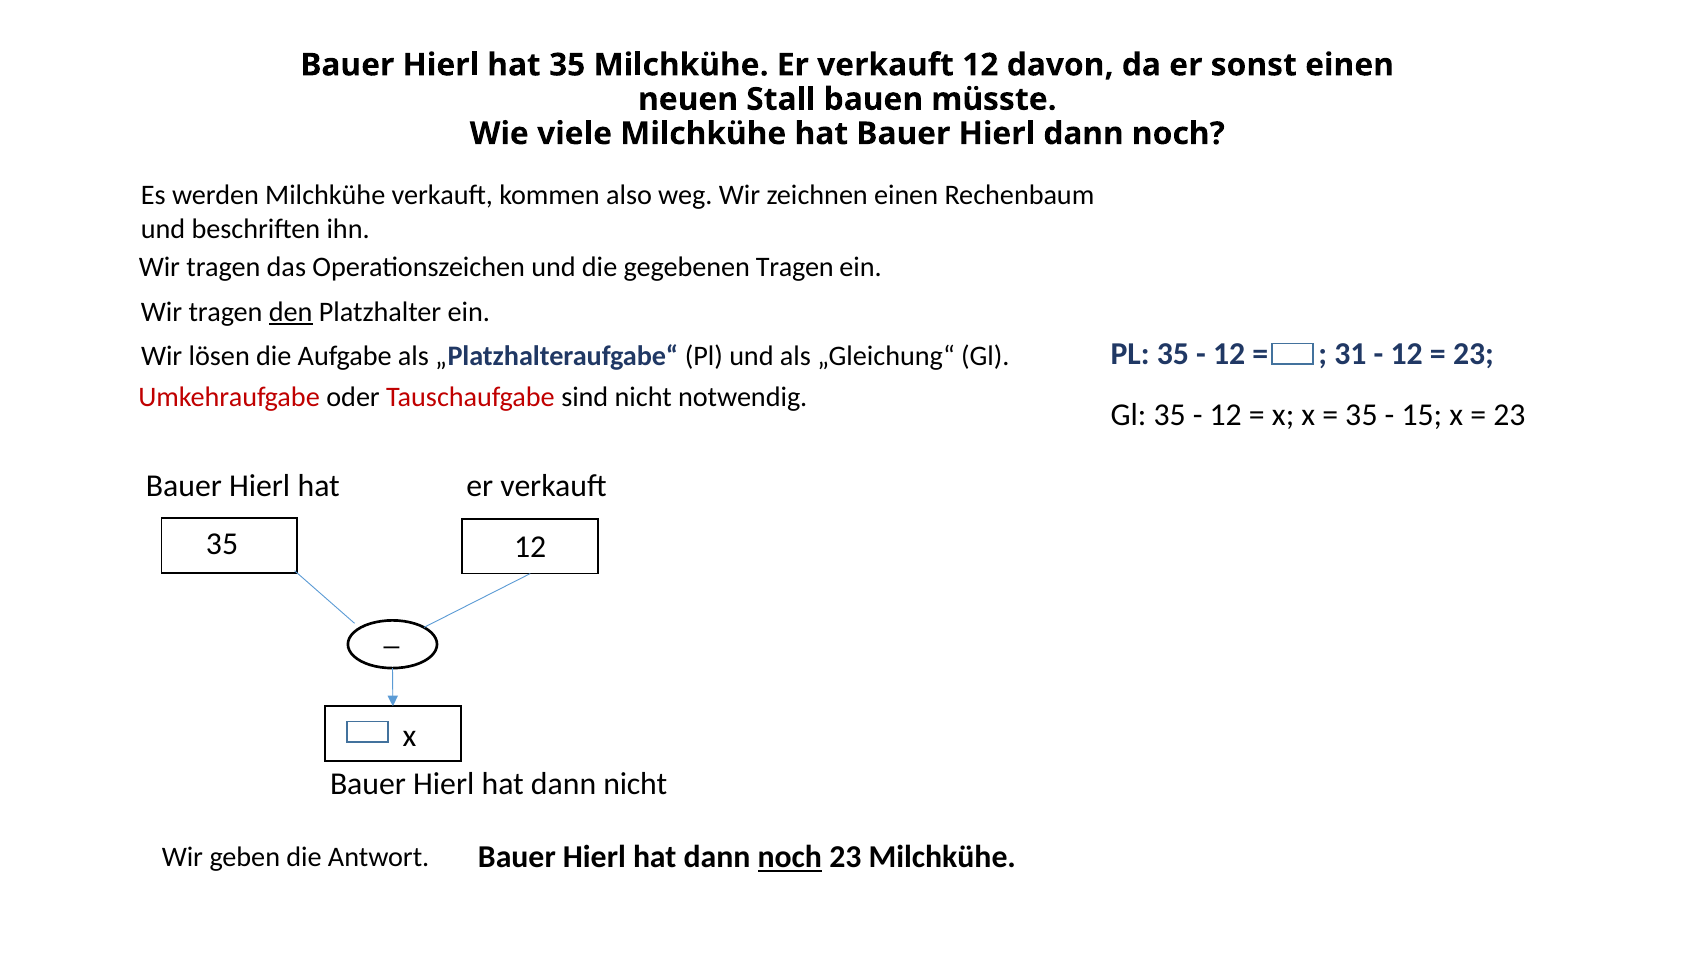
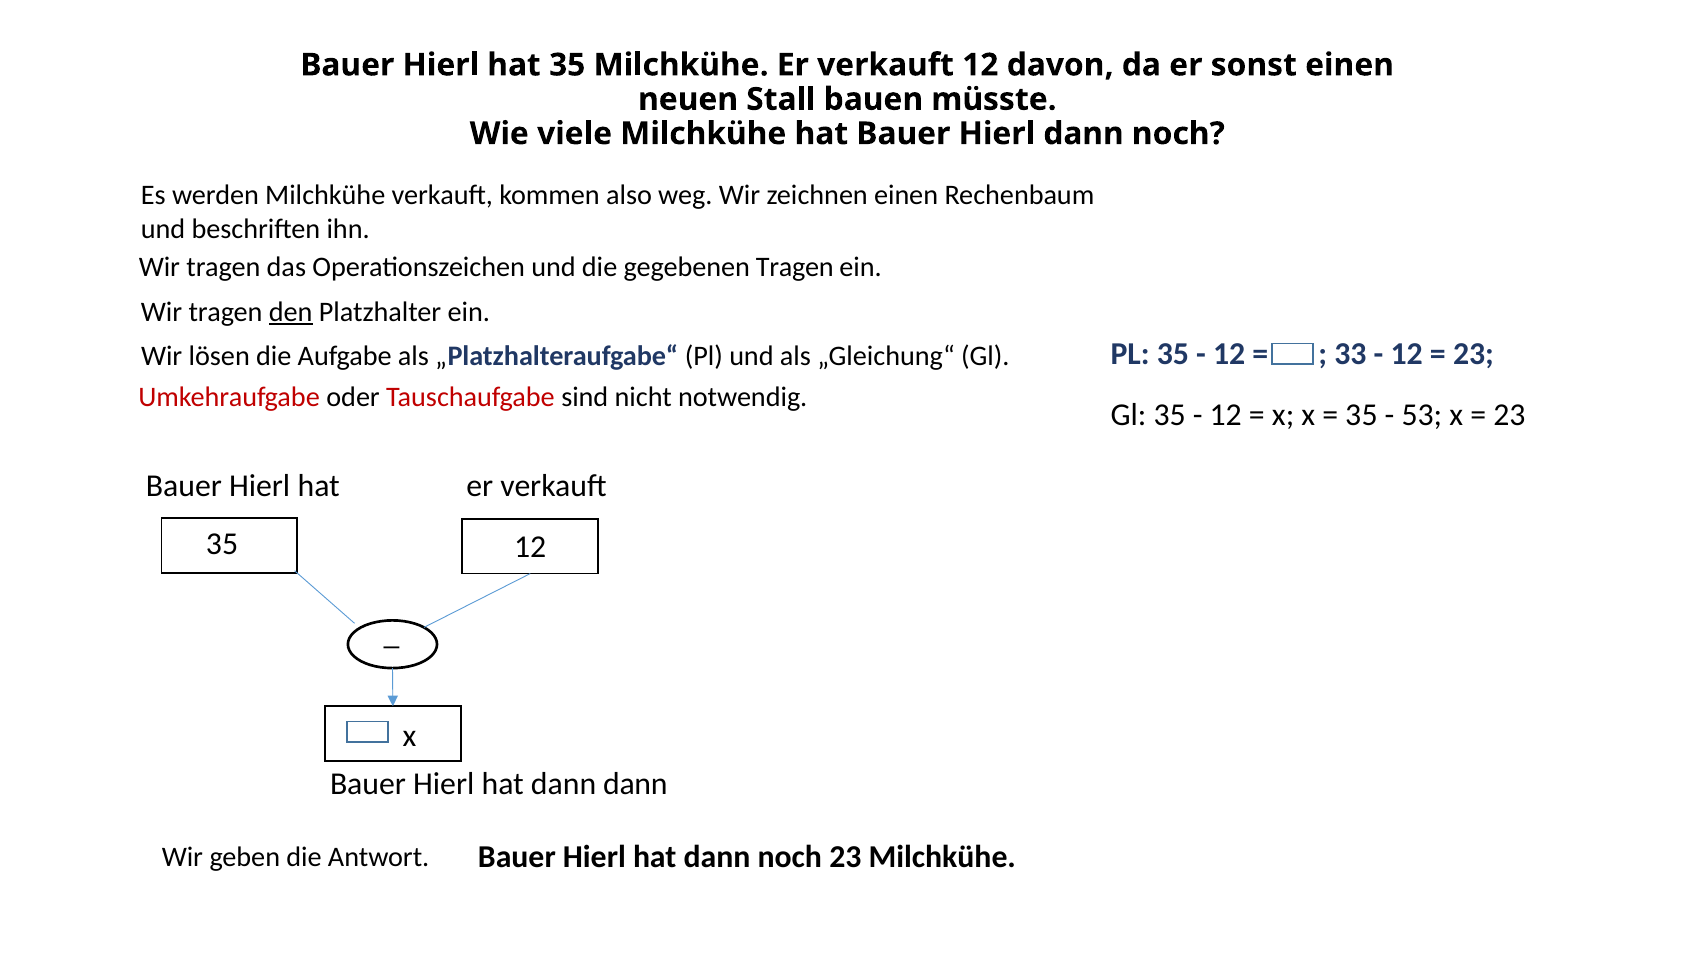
31: 31 -> 33 (1350, 354)
15: 15 -> 53 (1422, 415)
dann nicht: nicht -> dann (635, 784)
noch underline: present -> none (790, 857)
